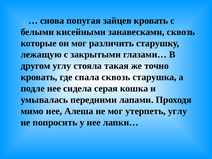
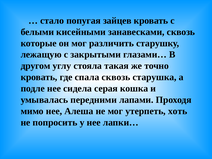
снова: снова -> стало (52, 21)
утерпеть углу: углу -> хоть (178, 111)
